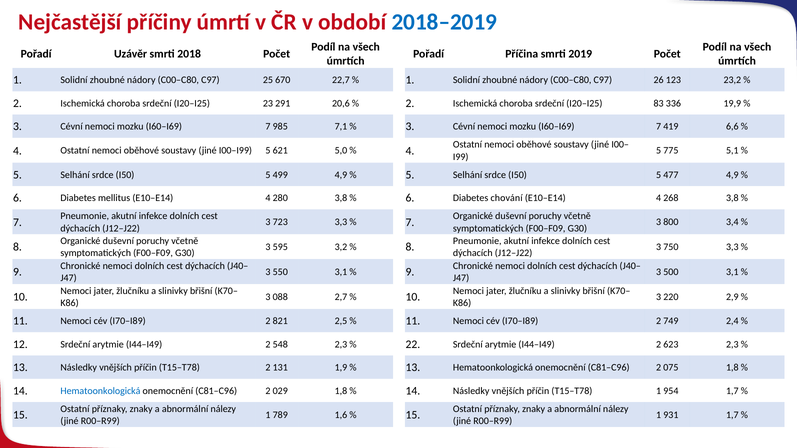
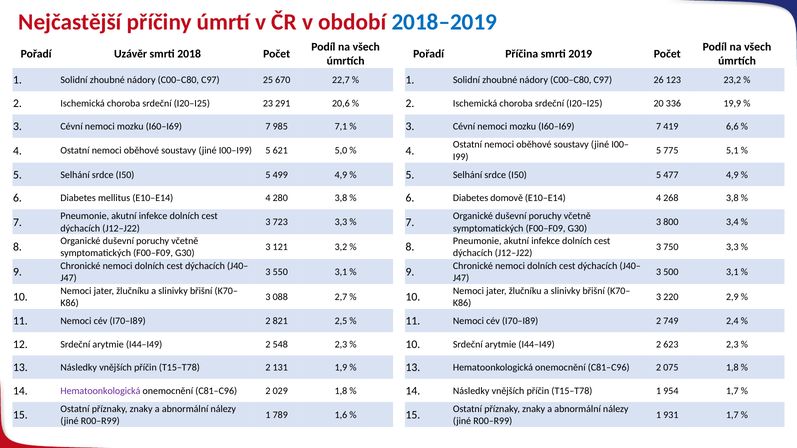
83: 83 -> 20 (659, 103)
chování: chování -> domově (507, 198)
595: 595 -> 121 (280, 247)
22: 22 -> 10 (413, 345)
Hematoonkologická colour: blue -> purple (100, 391)
